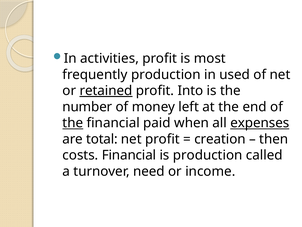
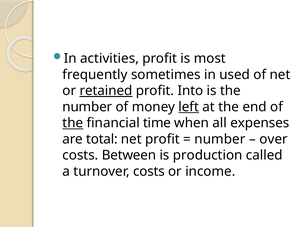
frequently production: production -> sometimes (166, 74)
left underline: none -> present (189, 107)
paid: paid -> time (157, 123)
expenses underline: present -> none (260, 123)
creation: creation -> number (220, 139)
then: then -> over (274, 139)
costs Financial: Financial -> Between (129, 155)
turnover need: need -> costs (149, 171)
